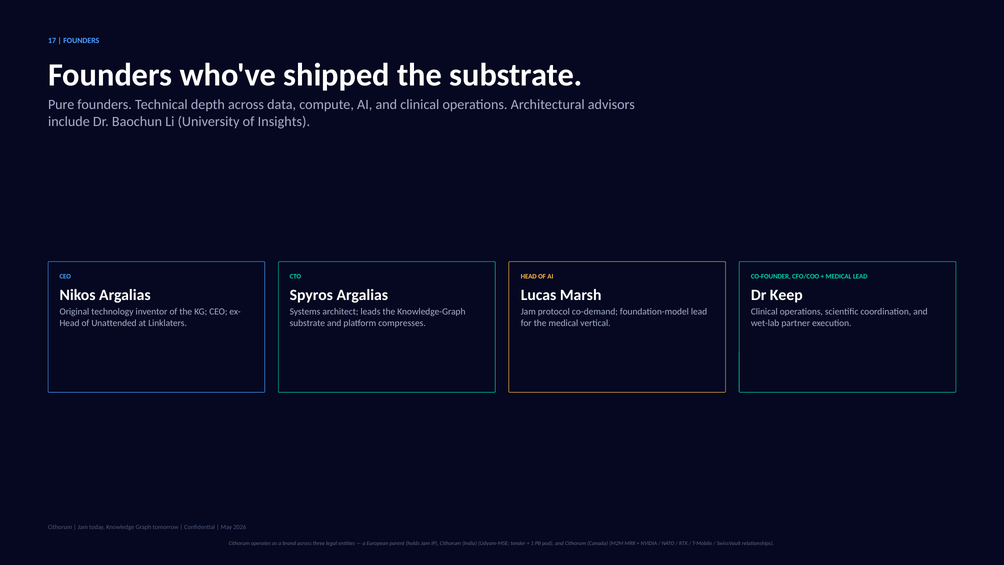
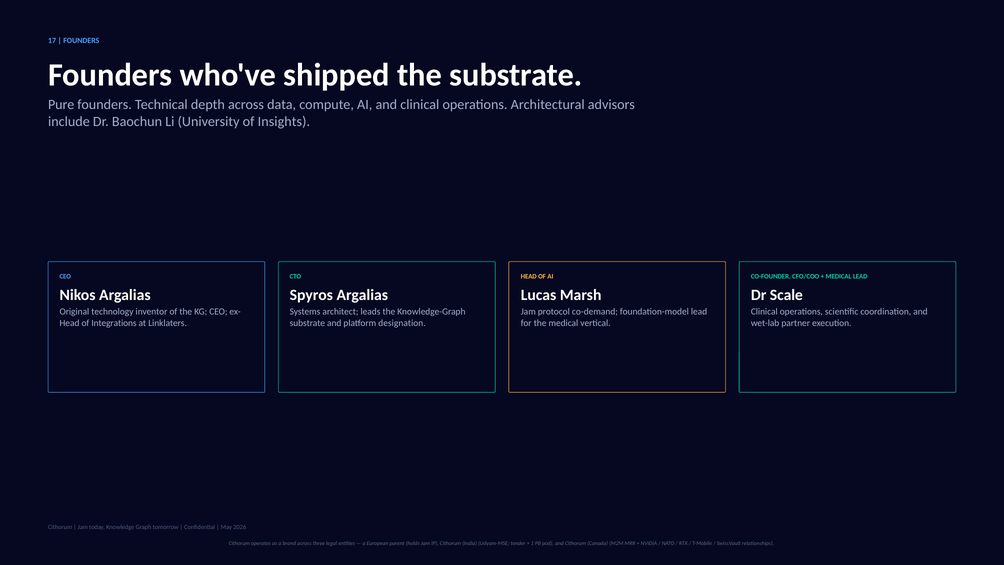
Keep: Keep -> Scale (786, 295)
Unattended: Unattended -> Integrations (114, 323)
compresses: compresses -> designation (402, 323)
